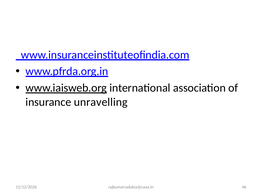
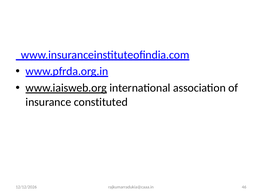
unravelling: unravelling -> constituted (101, 102)
